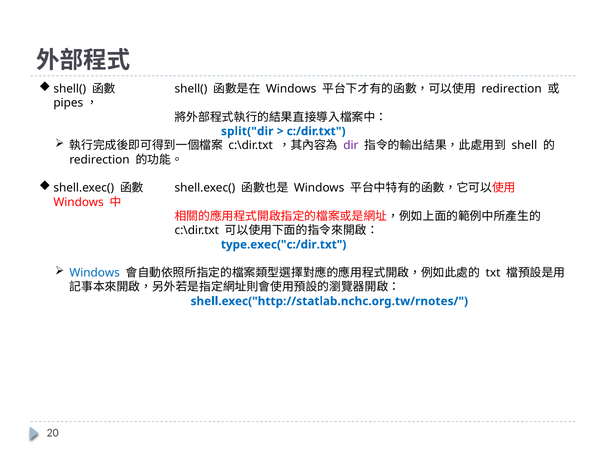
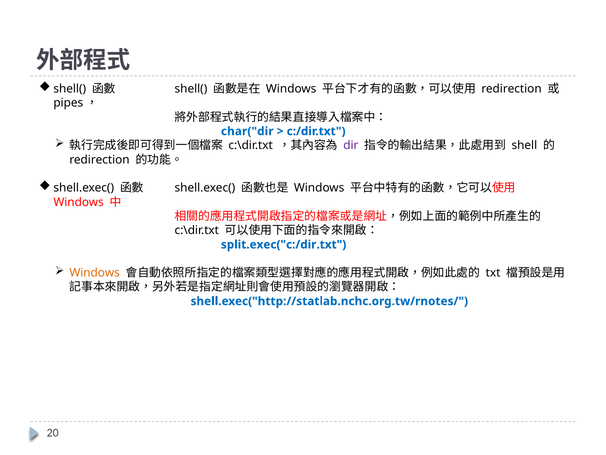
split("dir: split("dir -> char("dir (247, 131)
type.exec("c:/dir.txt: type.exec("c:/dir.txt -> split.exec("c:/dir.txt (284, 244)
Windows colour: blue -> orange (95, 273)
